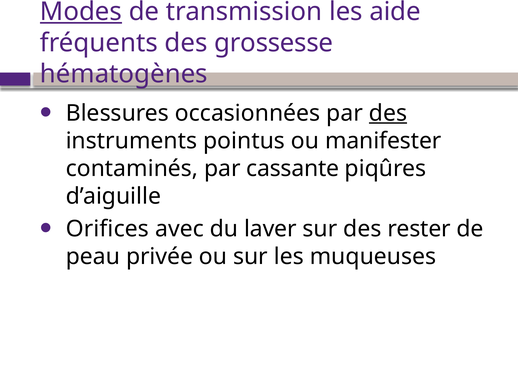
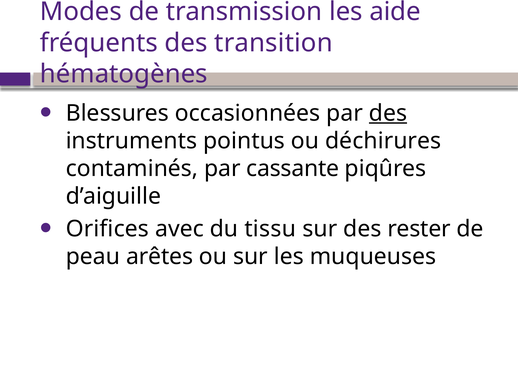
Modes underline: present -> none (81, 12)
grossesse: grossesse -> transition (273, 43)
manifester: manifester -> déchirures (383, 141)
laver: laver -> tissu (270, 229)
privée: privée -> arêtes (160, 256)
